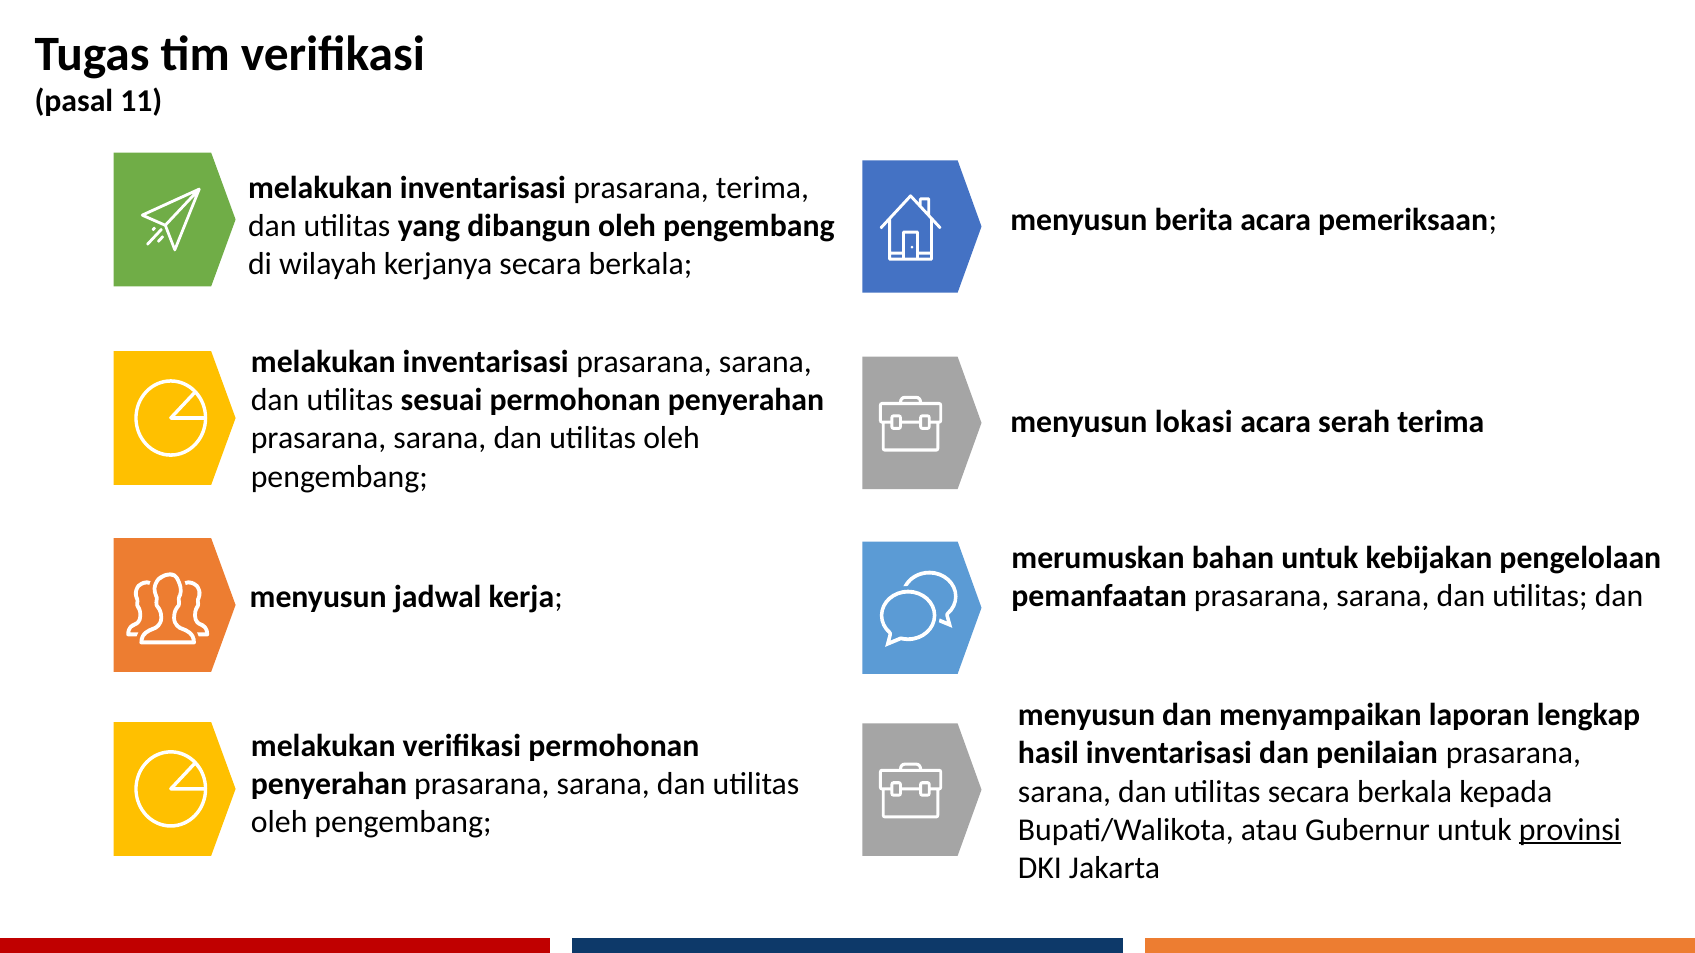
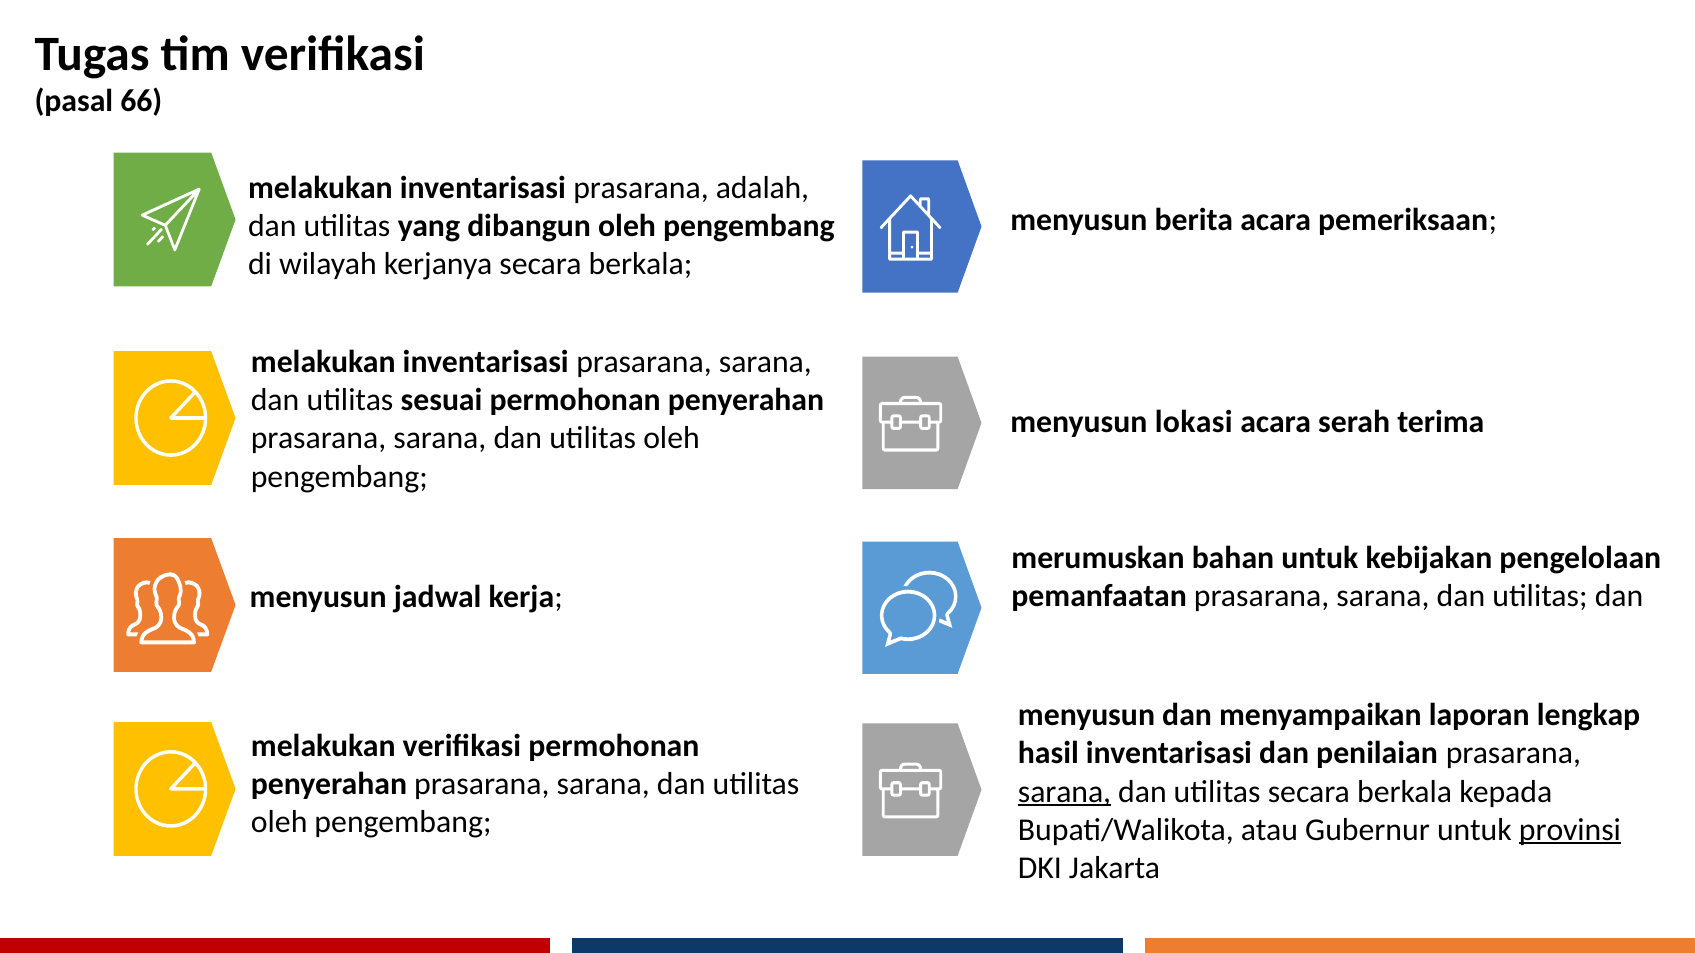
11: 11 -> 66 (141, 102)
prasarana terima: terima -> adalah (762, 188)
sarana underline: none -> present (1065, 792)
